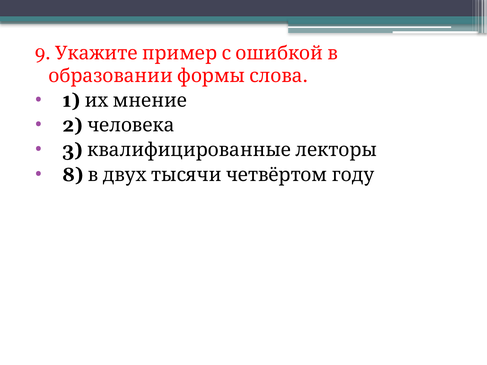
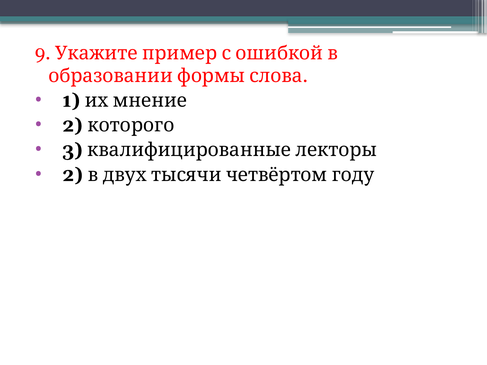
человека: человека -> которого (131, 125)
8: 8 -> 2 (73, 175)
